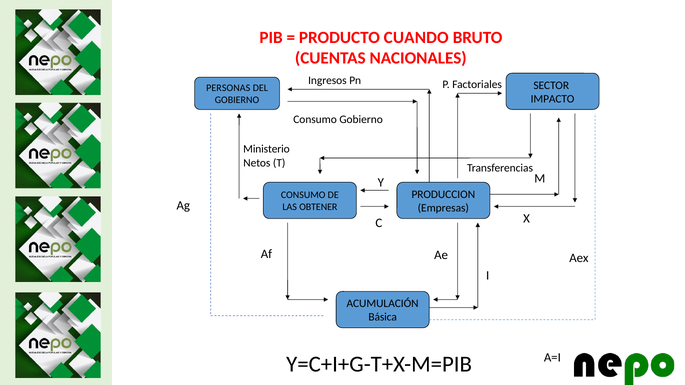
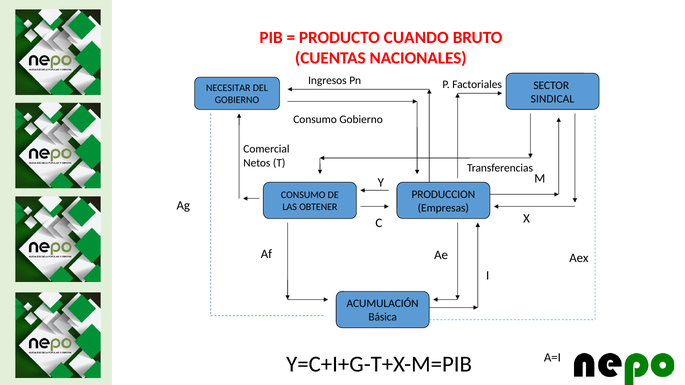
PERSONAS: PERSONAS -> NECESITAR (228, 88)
IMPACTO: IMPACTO -> SINDICAL (552, 99)
Ministerio: Ministerio -> Comercial (266, 149)
